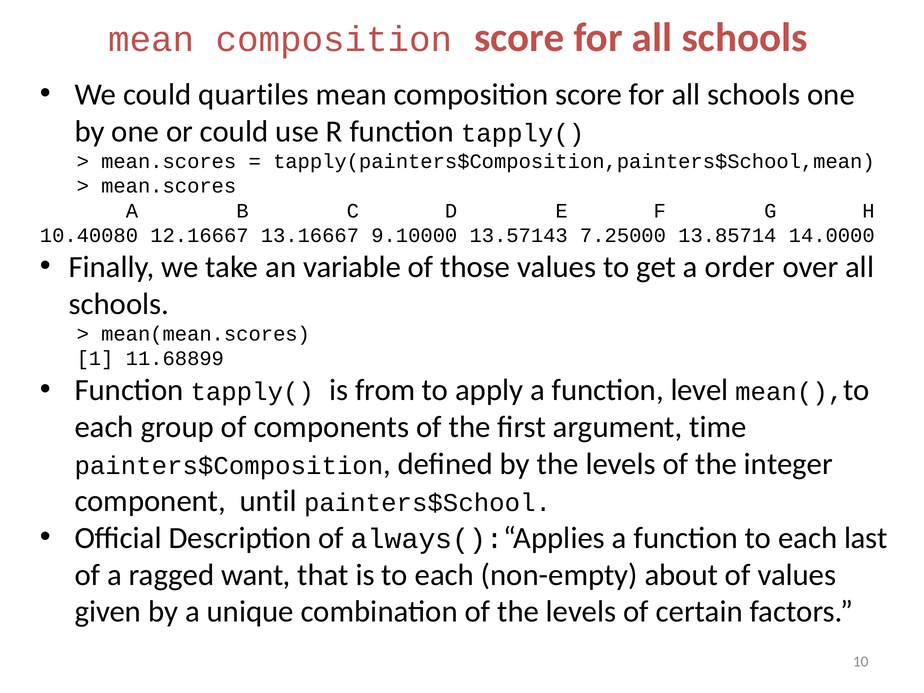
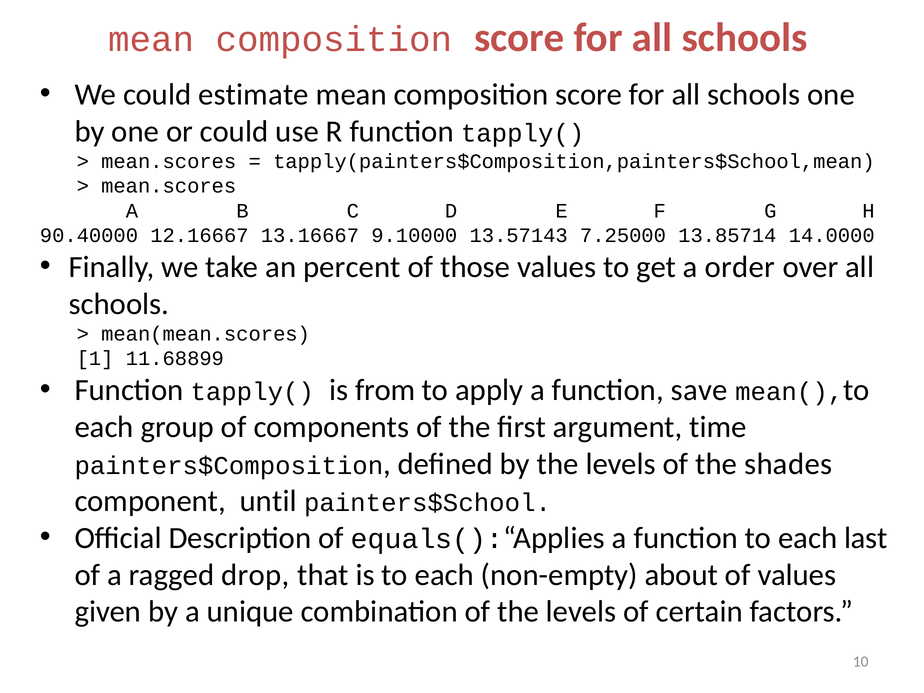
quartiles: quartiles -> estimate (254, 94)
10.40080: 10.40080 -> 90.40000 (89, 235)
variable: variable -> percent (352, 267)
level: level -> save (699, 390)
integer: integer -> shades (788, 464)
always(: always( -> equals( (427, 539)
want: want -> drop (256, 575)
